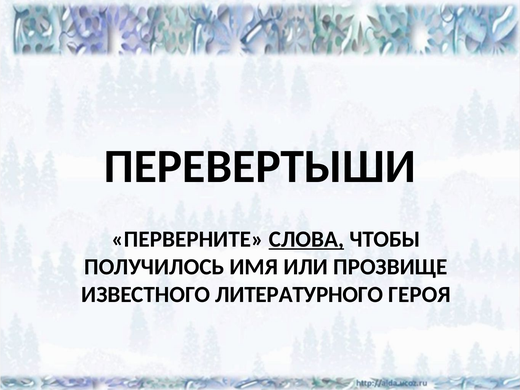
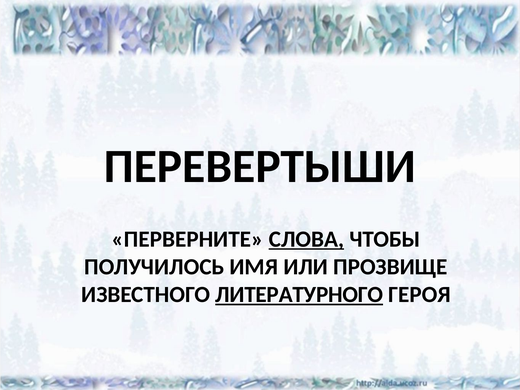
ЛИТЕРАТУРНОГО underline: none -> present (299, 295)
